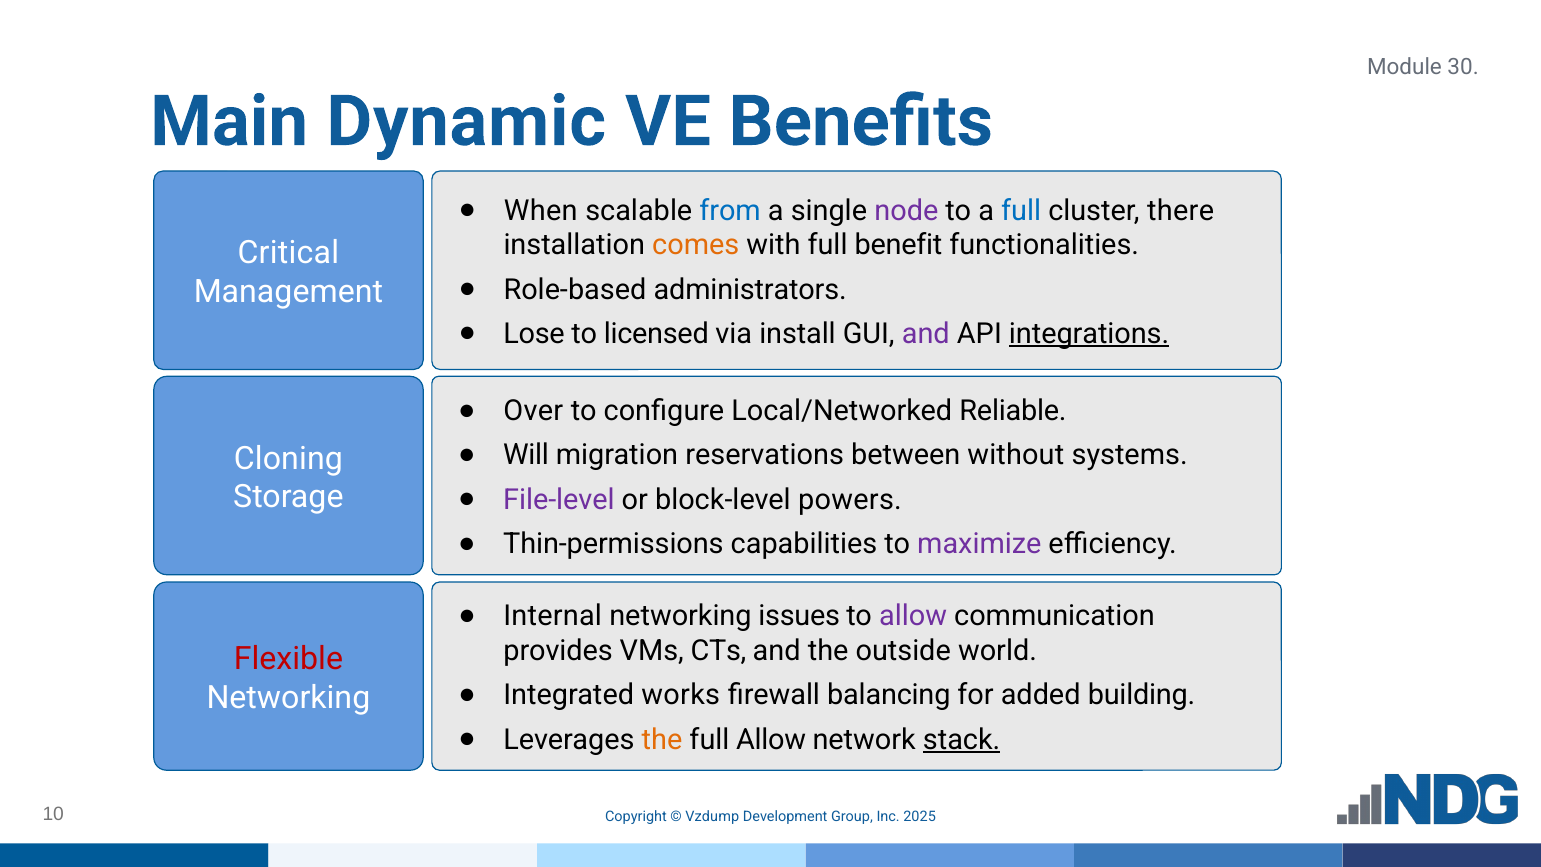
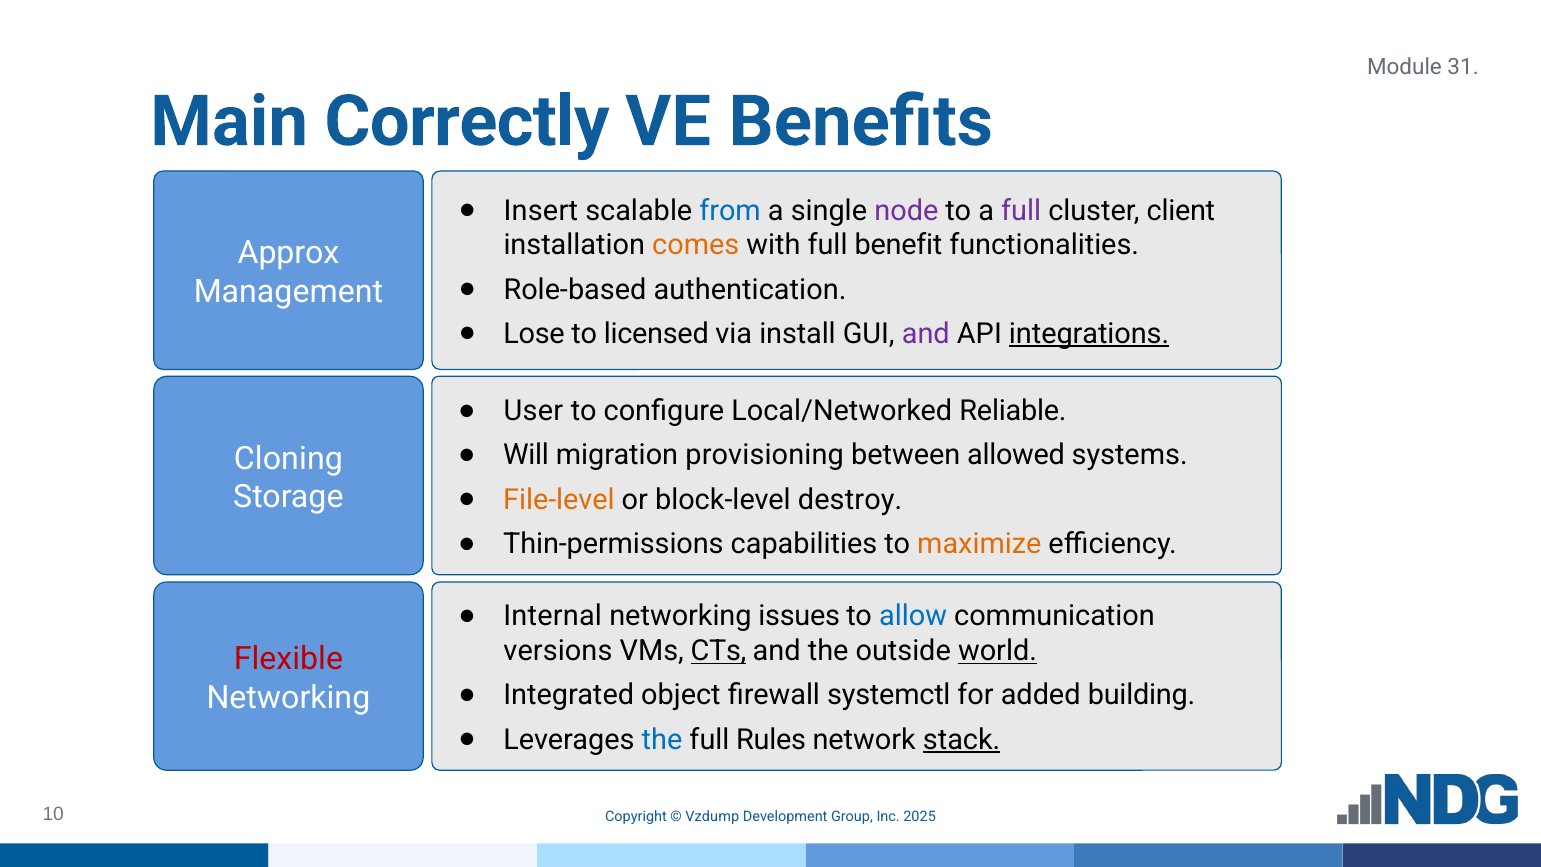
30: 30 -> 31 (1463, 67)
Dynamic: Dynamic -> Correctly (467, 122)
When: When -> Insert (541, 211)
full colour: blue -> purple (1021, 211)
there: there -> client (1181, 211)
Critical: Critical -> Approx (289, 253)
administrators: administrators -> authentication (750, 290)
Over: Over -> User (533, 411)
reservations: reservations -> provisioning (765, 455)
without: without -> allowed (1016, 455)
File-level colour: purple -> orange (559, 500)
powers: powers -> destroy (850, 500)
maximize colour: purple -> orange (979, 544)
allow colour: purple -> blue (913, 616)
provides: provides -> versions (558, 651)
CTs underline: none -> present (718, 651)
world underline: none -> present (997, 651)
works: works -> object (681, 695)
balancing: balancing -> systemctl (889, 695)
the colour: orange -> blue (662, 740)
full Allow: Allow -> Rules (771, 740)
